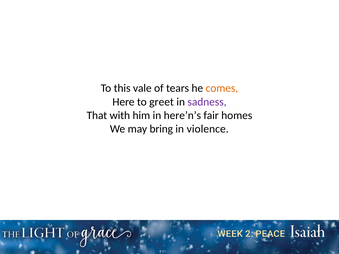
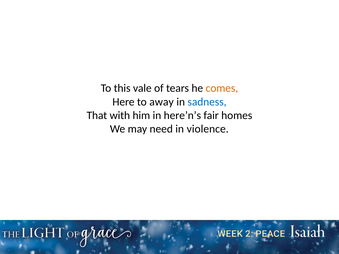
greet: greet -> away (162, 102)
sadness colour: purple -> blue (207, 102)
bring: bring -> need (161, 129)
